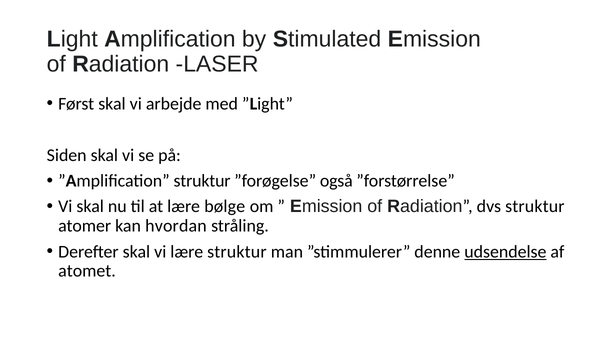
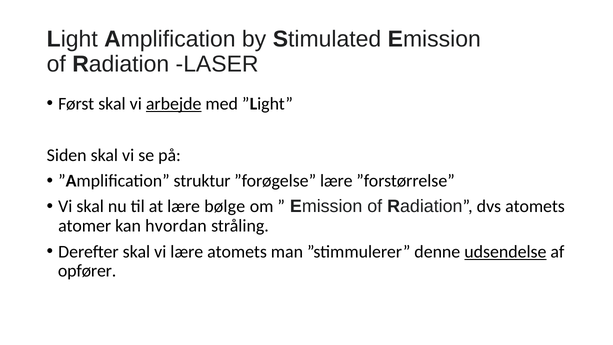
arbejde underline: none -> present (174, 104)
”forøgelse også: også -> lære (336, 181)
dvs struktur: struktur -> atomets (535, 206)
lære struktur: struktur -> atomets (237, 251)
atomet: atomet -> opfører (87, 271)
